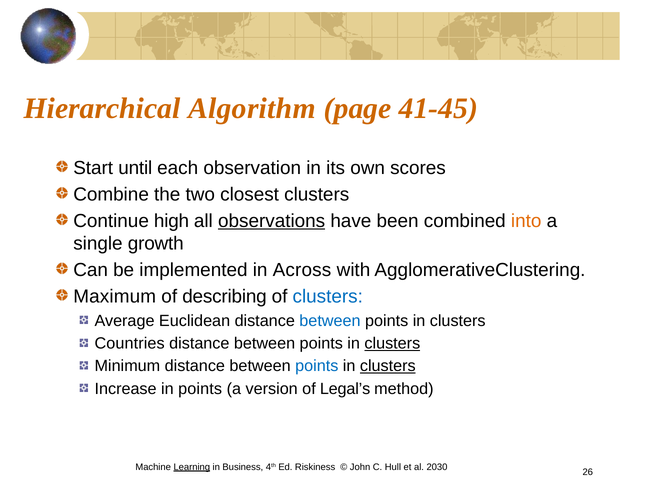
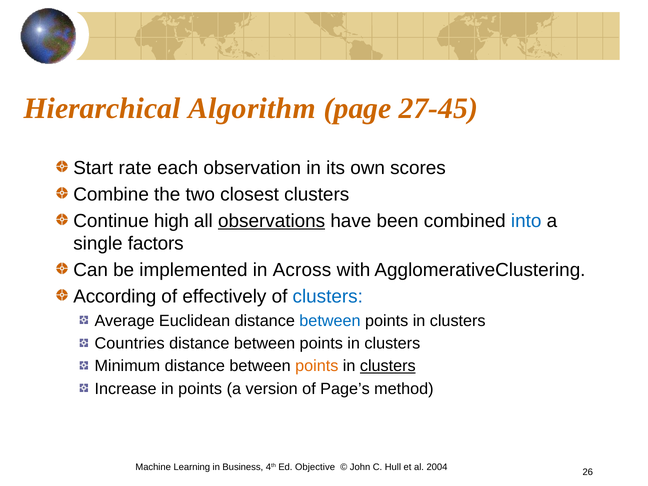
41-45: 41-45 -> 27-45 (438, 108)
until: until -> rate (135, 168)
into colour: orange -> blue (526, 221)
growth: growth -> factors (156, 244)
Maximum: Maximum -> According (115, 297)
describing: describing -> effectively (224, 297)
clusters underline: present -> none (392, 343)
points colour: blue -> orange (317, 366)
Legal’s: Legal’s -> Page’s (345, 389)
Learning underline: present -> none (192, 467)
Riskiness: Riskiness -> Objective (315, 467)
2030: 2030 -> 2004 (437, 467)
